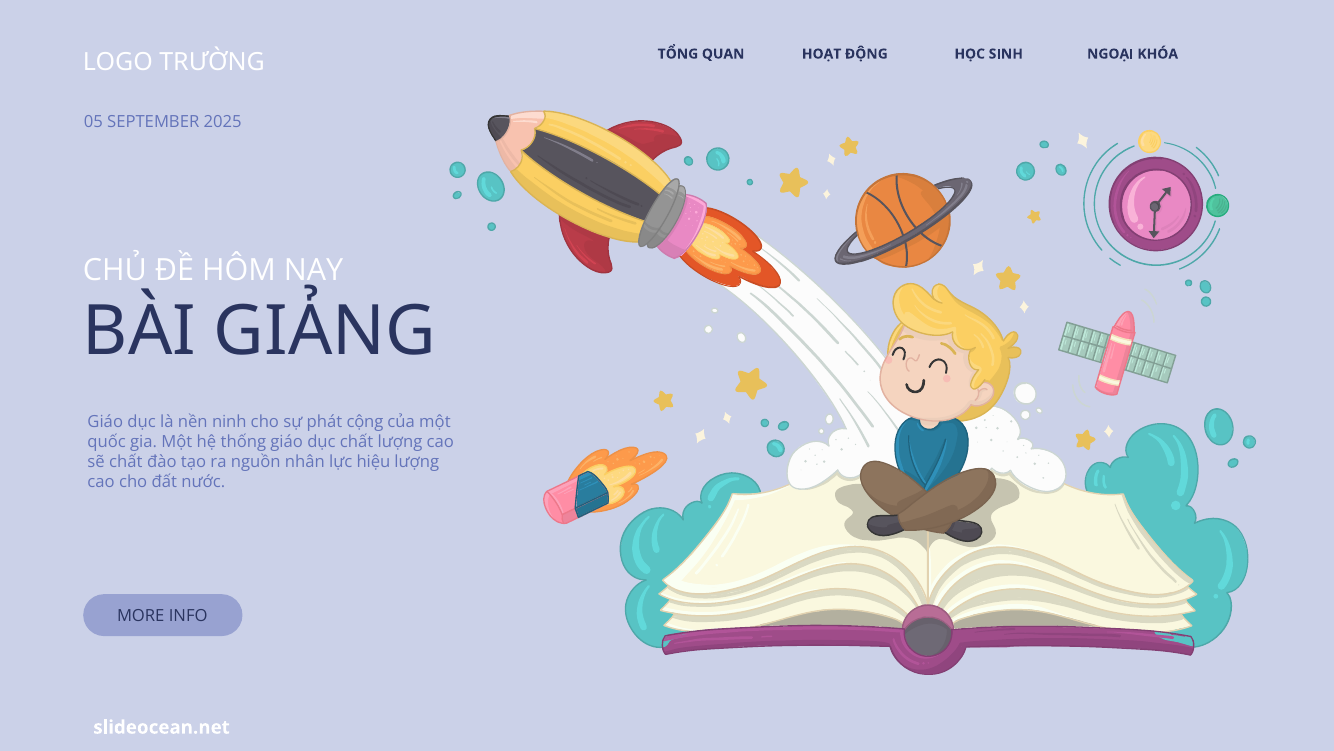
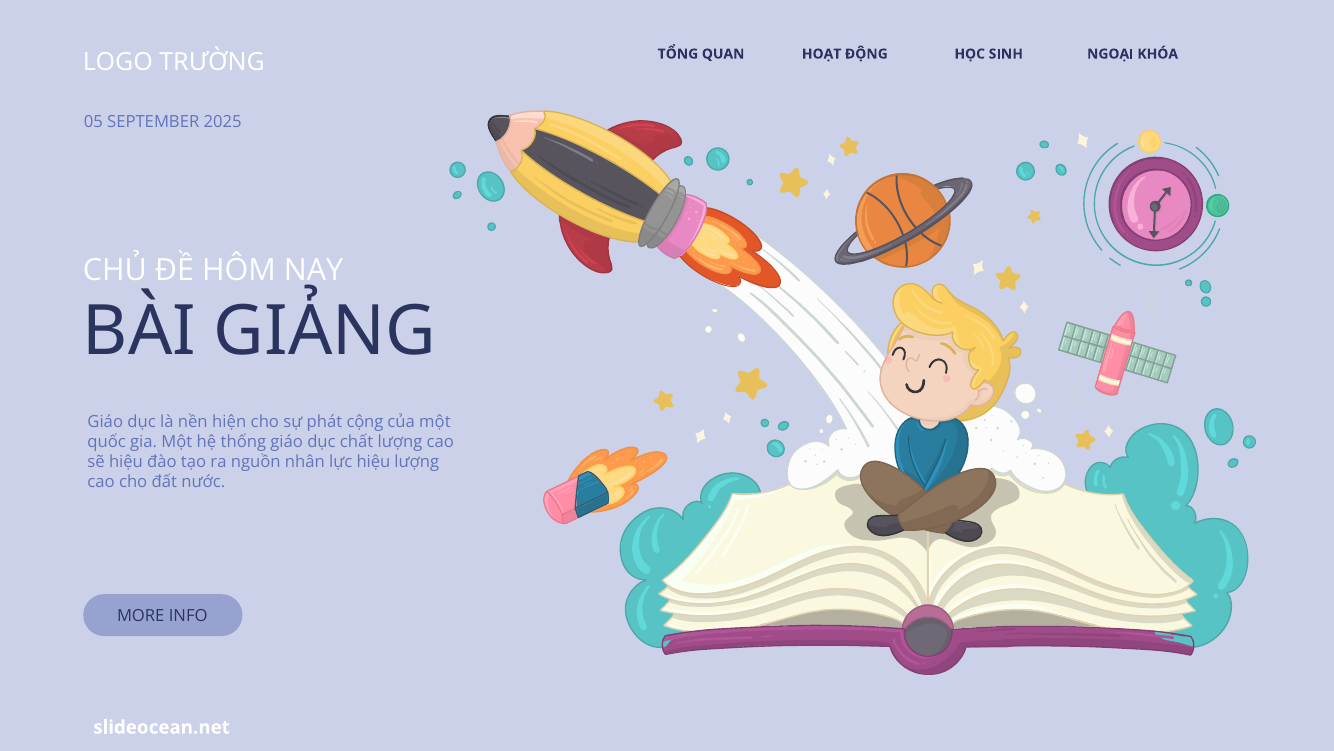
ninh: ninh -> hiện (229, 422)
sẽ chất: chất -> hiệu (126, 462)
